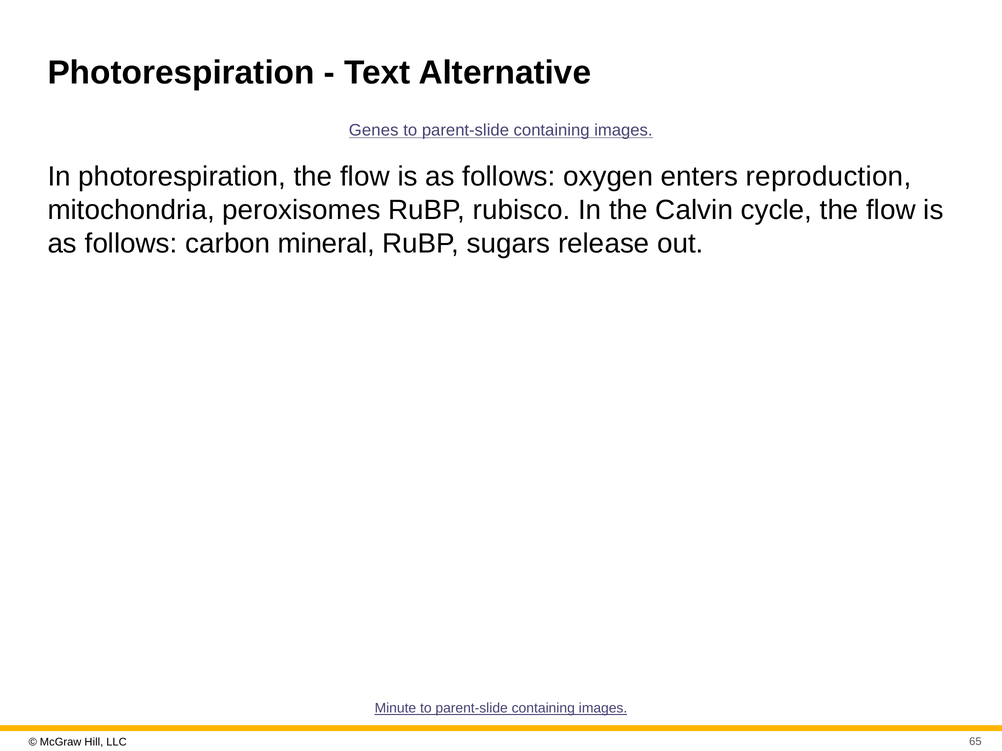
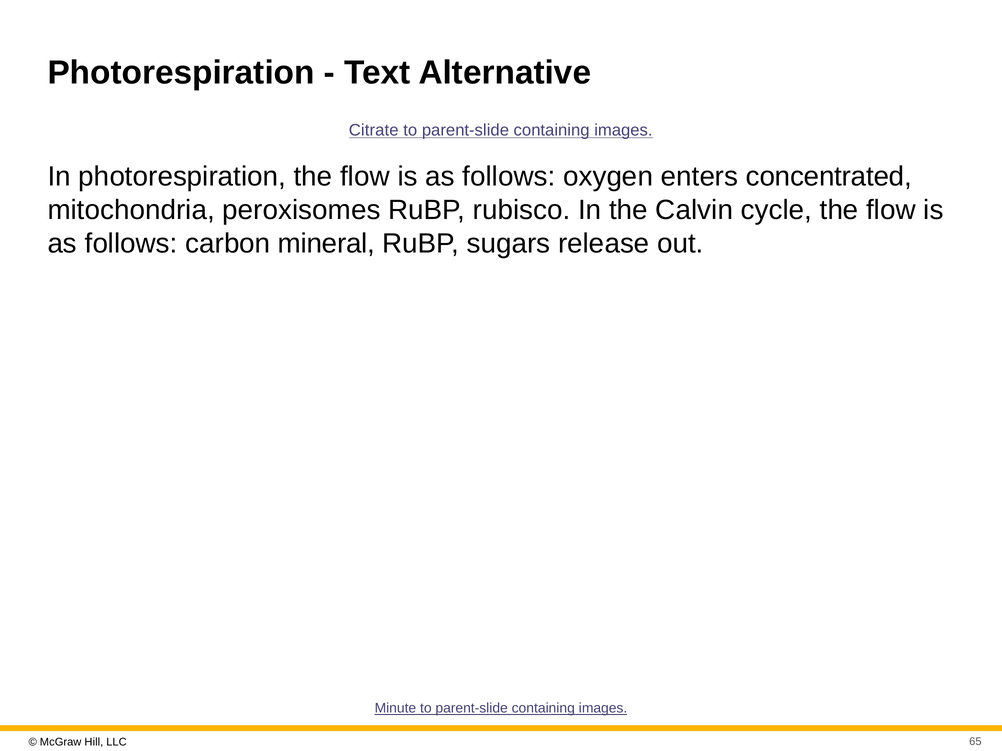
Genes: Genes -> Citrate (374, 131)
reproduction: reproduction -> concentrated (829, 177)
